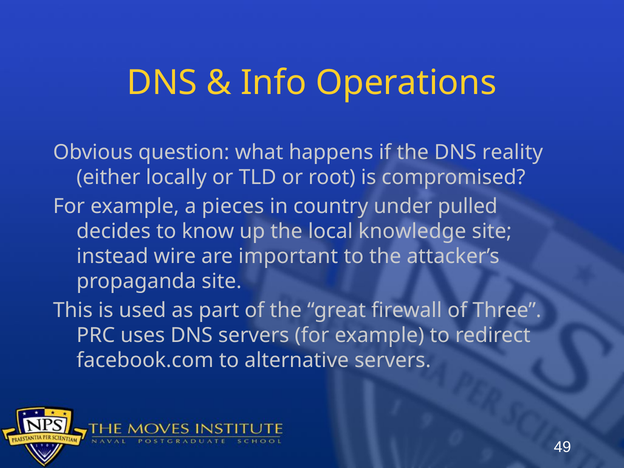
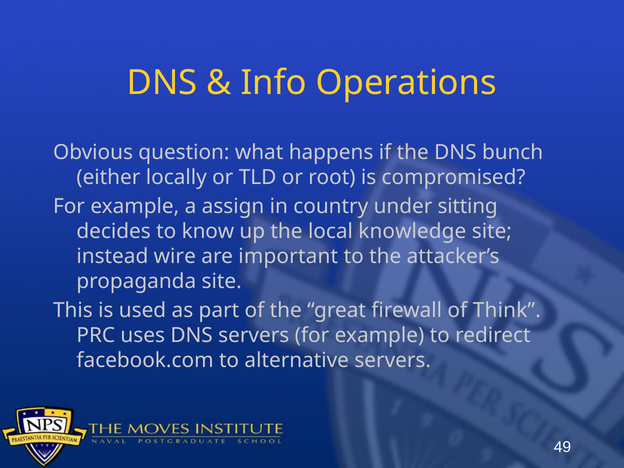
reality: reality -> bunch (513, 152)
pieces: pieces -> assign (233, 206)
pulled: pulled -> sitting (468, 206)
Three: Three -> Think (507, 310)
